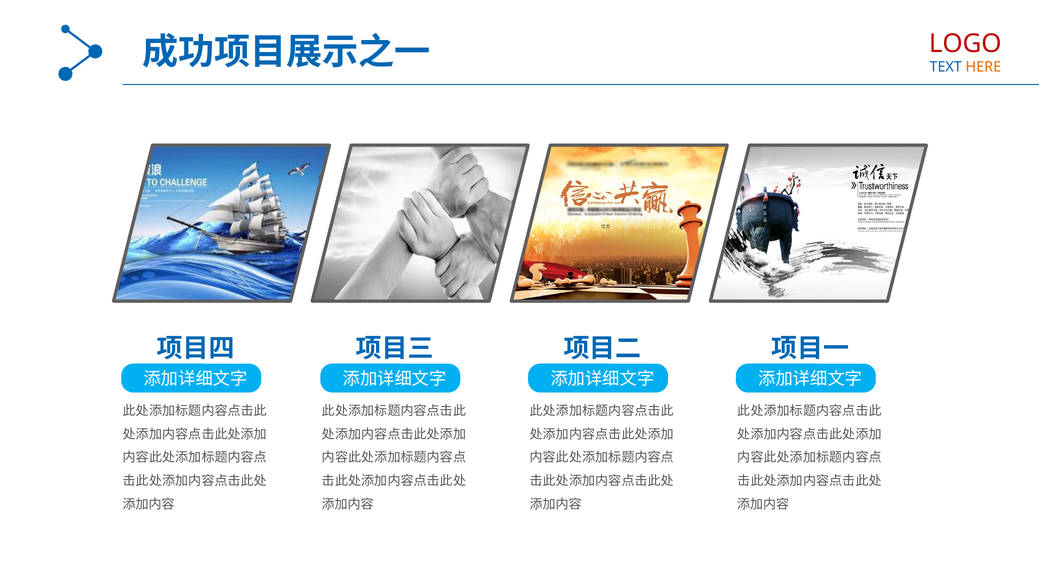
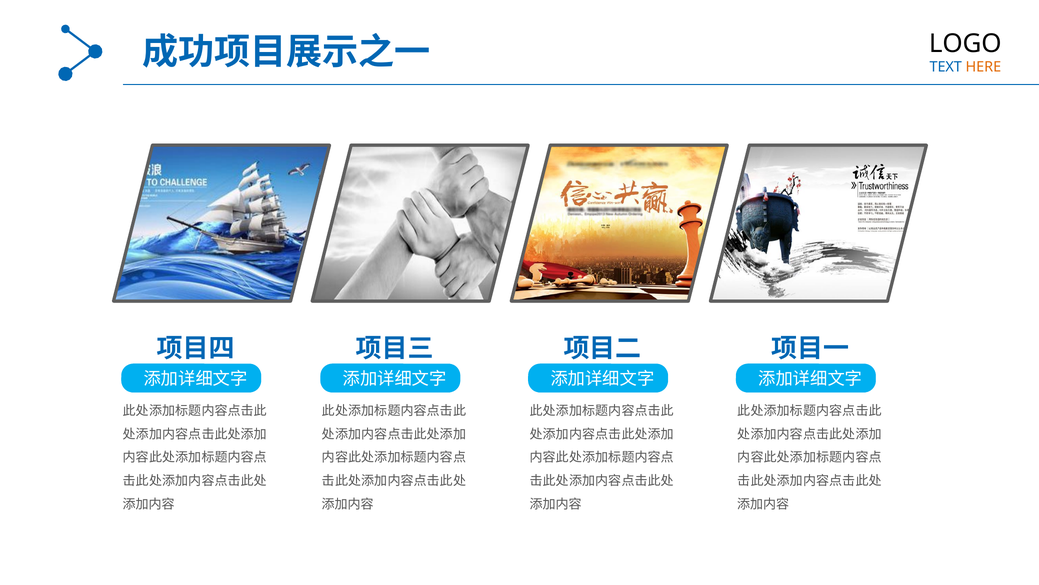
LOGO colour: red -> black (965, 43)
